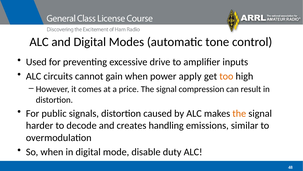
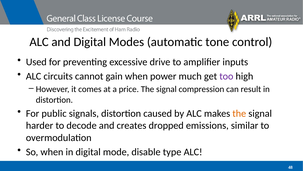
apply: apply -> much (190, 76)
too colour: orange -> purple (226, 76)
handling: handling -> dropped (166, 125)
duty: duty -> type (172, 151)
